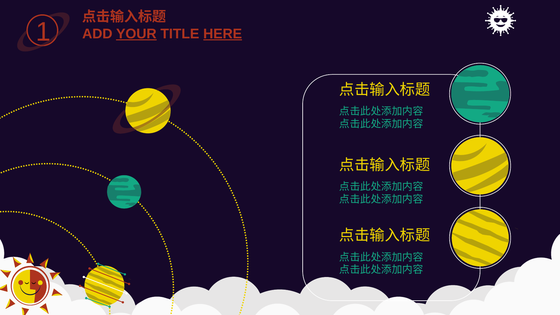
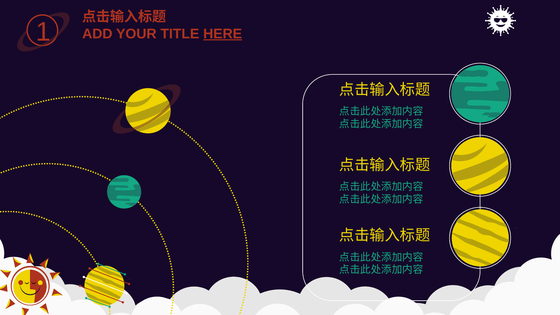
YOUR underline: present -> none (136, 34)
